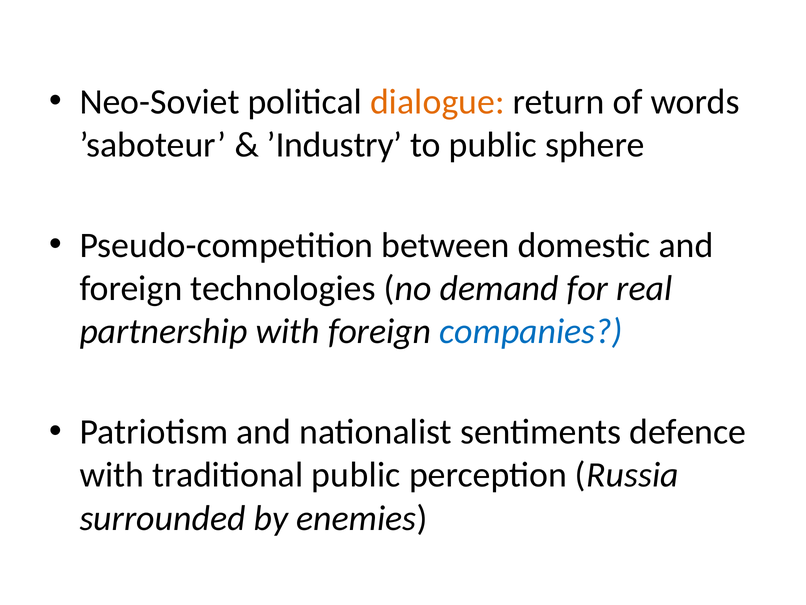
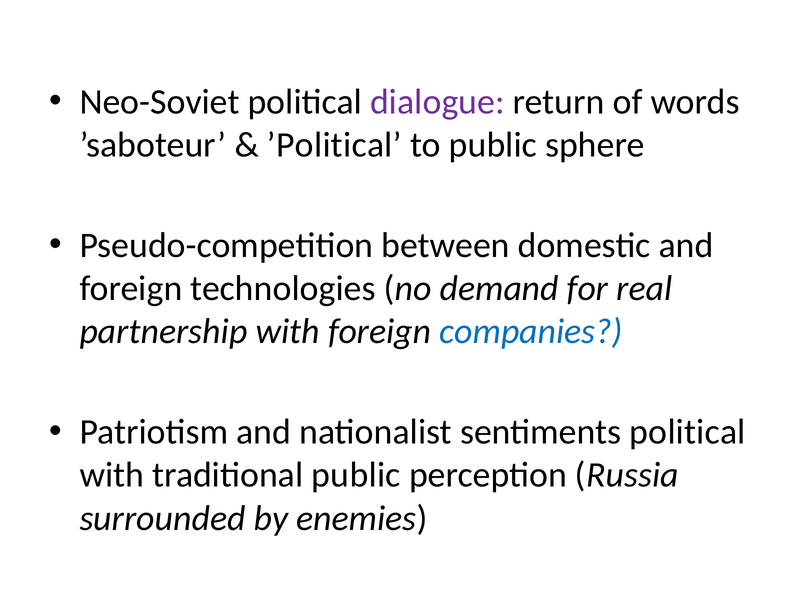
dialogue colour: orange -> purple (437, 102)
’Industry: ’Industry -> ’Political (334, 145)
sentiments defence: defence -> political (688, 432)
